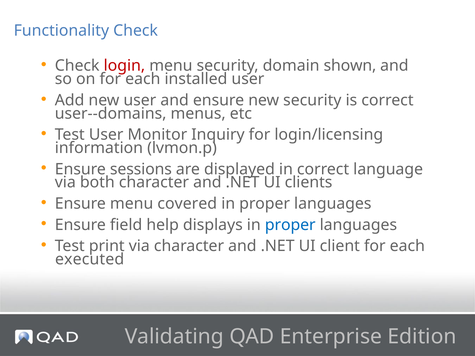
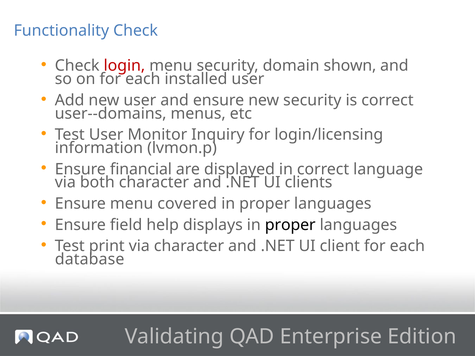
sessions: sessions -> financial (141, 169)
proper colour: blue -> black (290, 225)
executed: executed -> database (90, 259)
